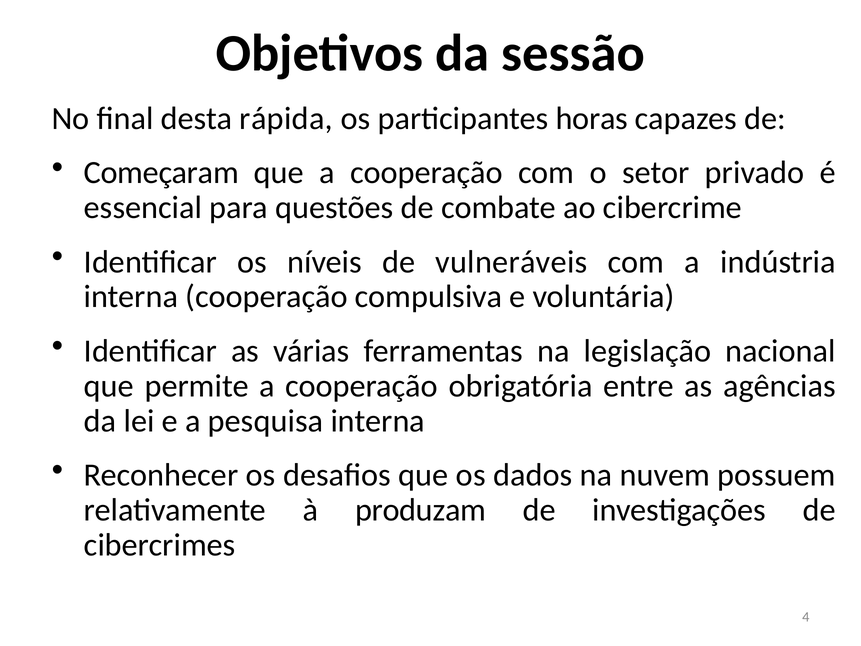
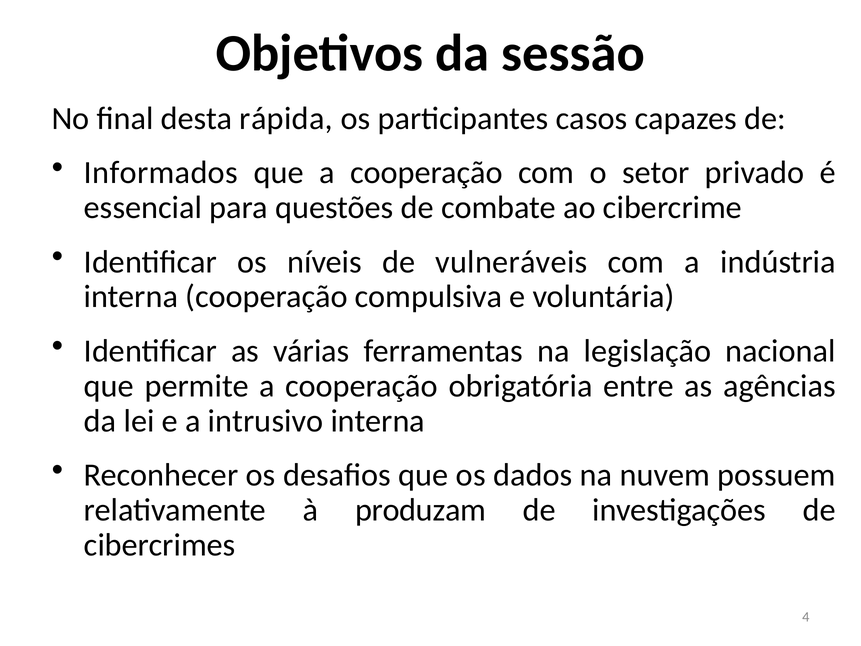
horas: horas -> casos (592, 118)
Começaram: Começaram -> Informados (161, 173)
pesquisa: pesquisa -> intrusivo (266, 421)
